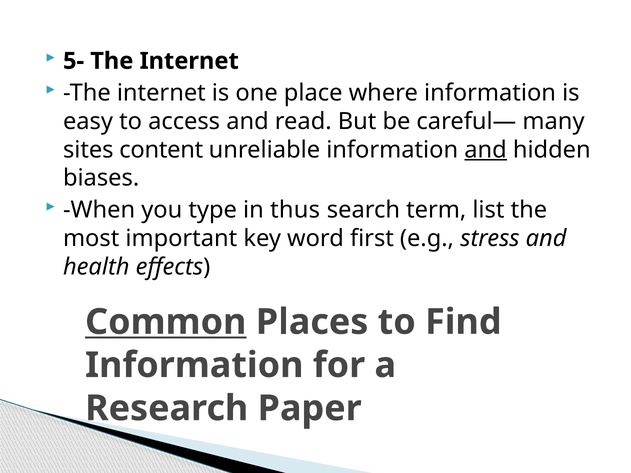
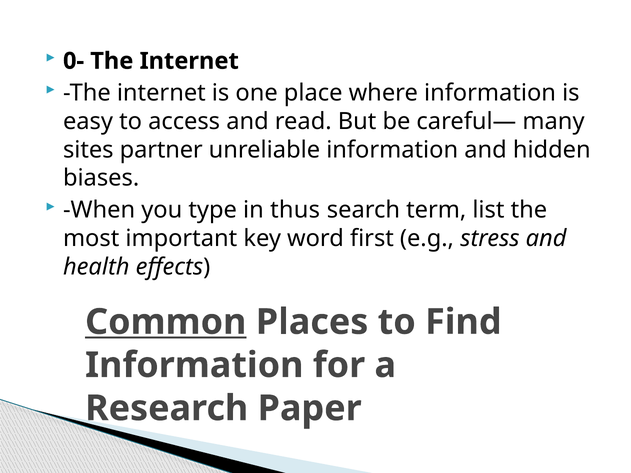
5-: 5- -> 0- (74, 61)
content: content -> partner (161, 150)
and underline: present -> none (486, 150)
